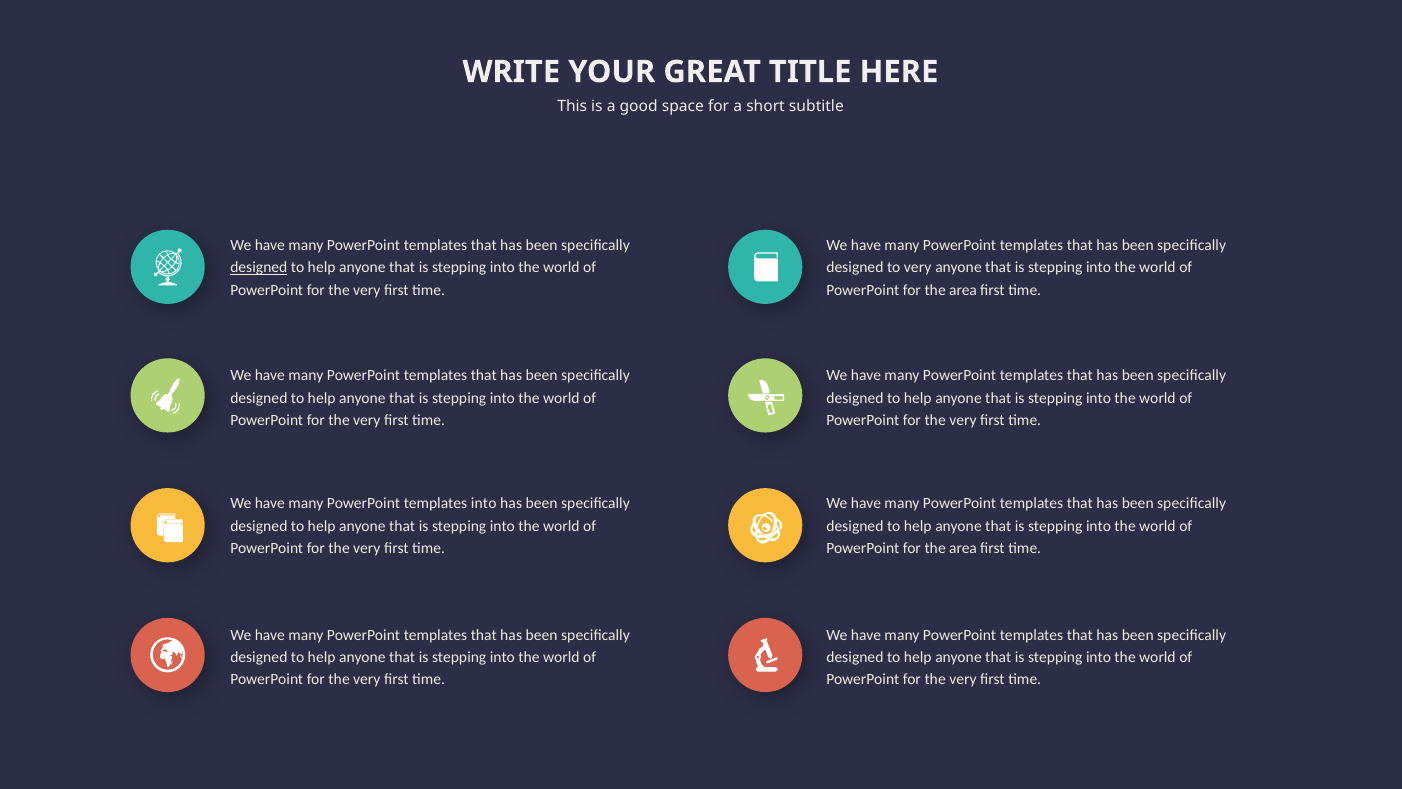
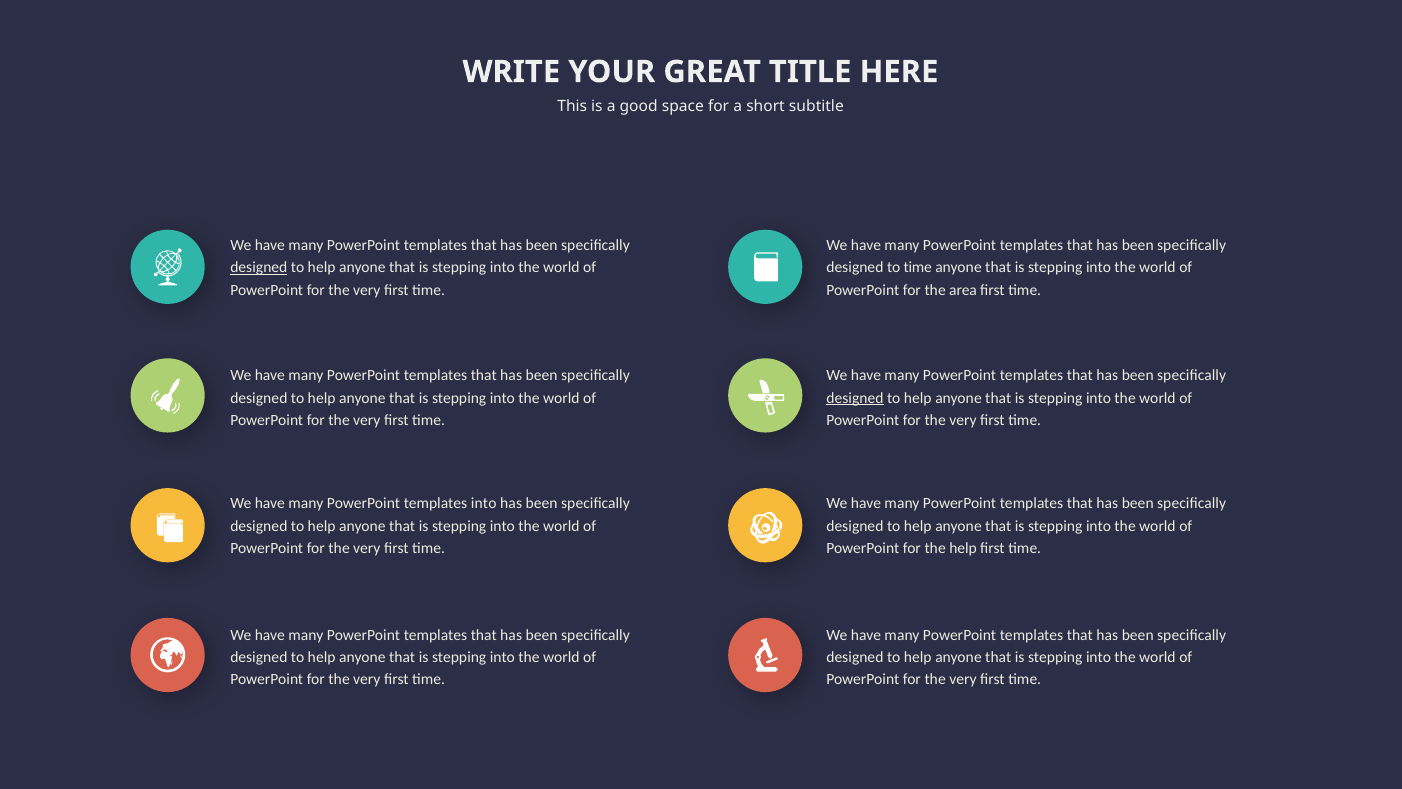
to very: very -> time (918, 267)
designed underline: none -> present (855, 398)
area: area -> help (963, 548)
